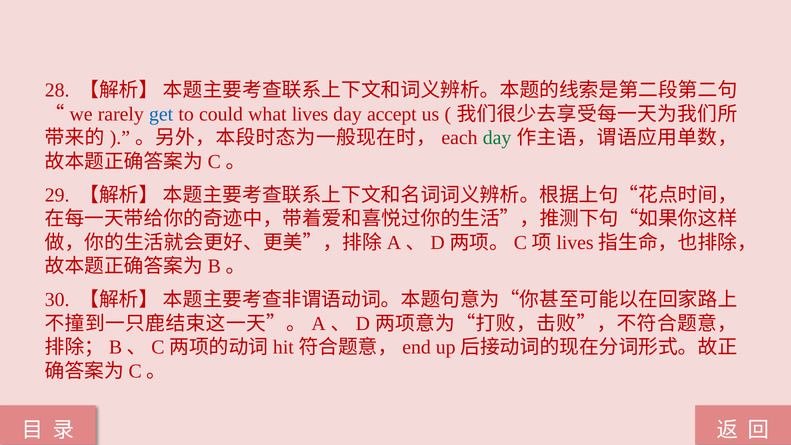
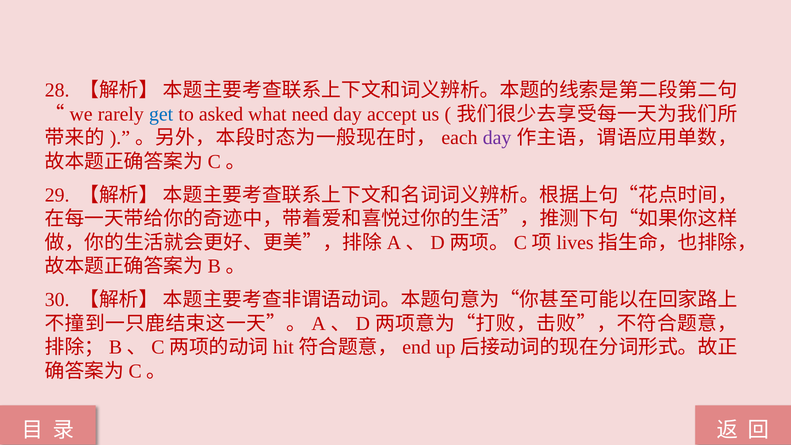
could: could -> asked (221, 114)
lives: lives -> need (310, 114)
day colour: green -> purple (497, 138)
